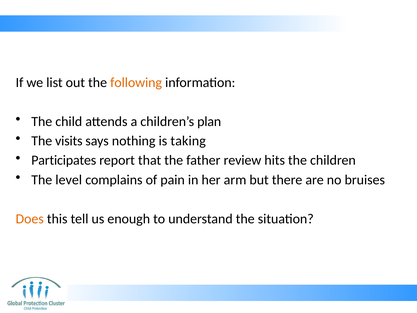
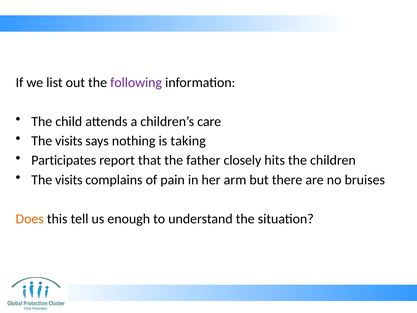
following colour: orange -> purple (136, 82)
plan: plan -> care (209, 121)
review: review -> closely (242, 160)
level: level -> visits (69, 180)
